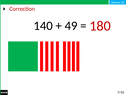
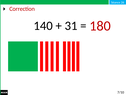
49: 49 -> 31 (71, 26)
